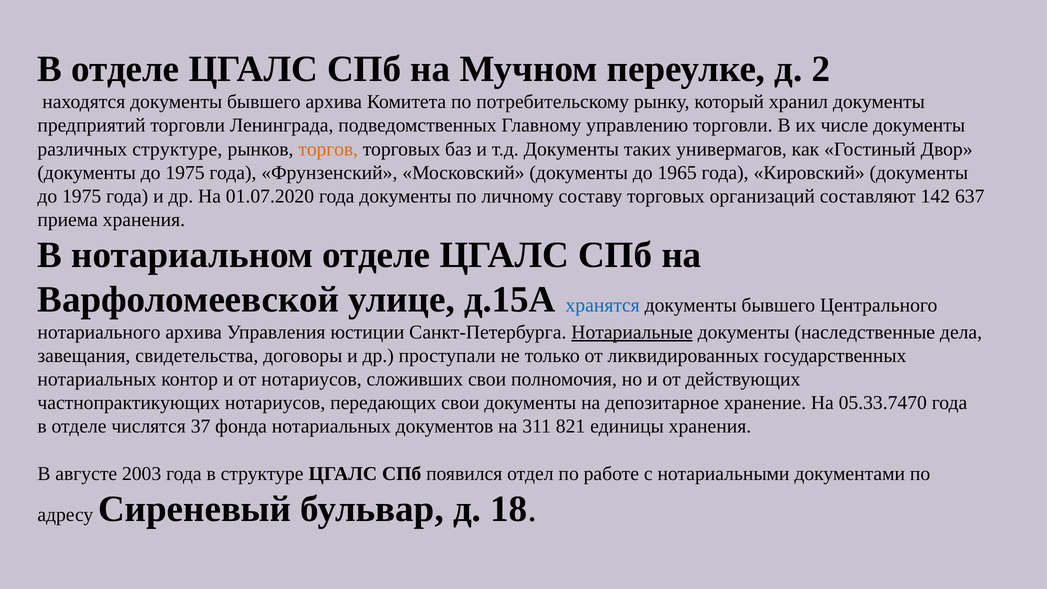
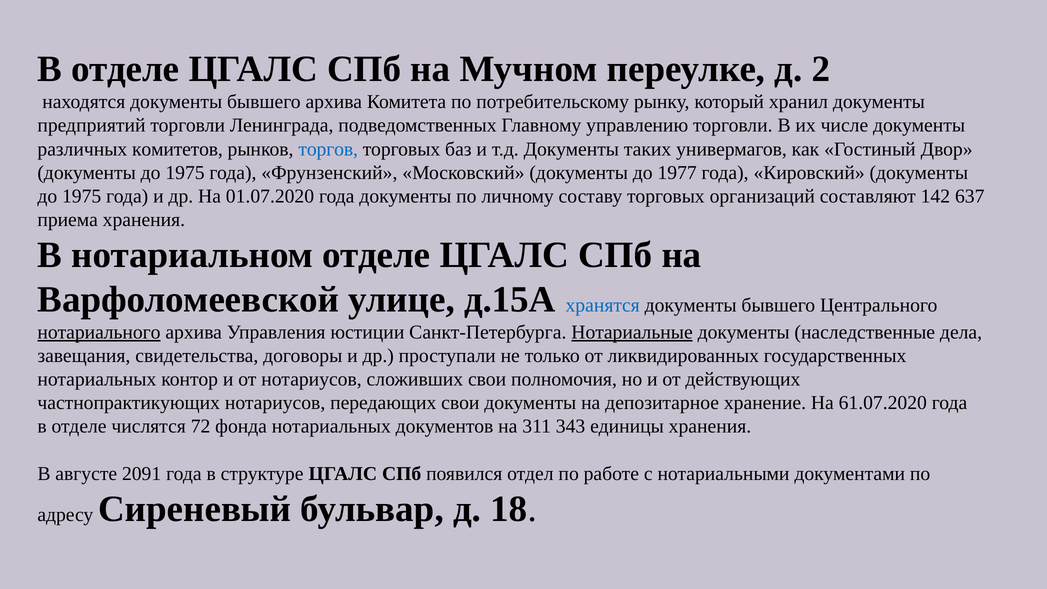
различных структуре: структуре -> комитетов (177, 149)
торгов colour: orange -> blue (328, 149)
1965: 1965 -> 1977 (677, 173)
нотариального underline: none -> present (99, 332)
05.33.7470: 05.33.7470 -> 61.07.2020 (883, 403)
37: 37 -> 72 (201, 426)
821: 821 -> 343 (571, 426)
2003: 2003 -> 2091 (142, 474)
